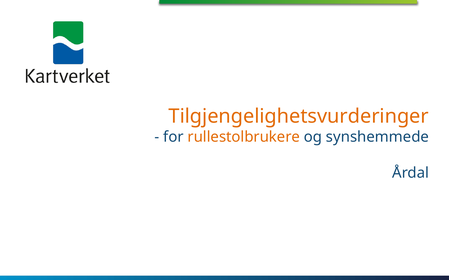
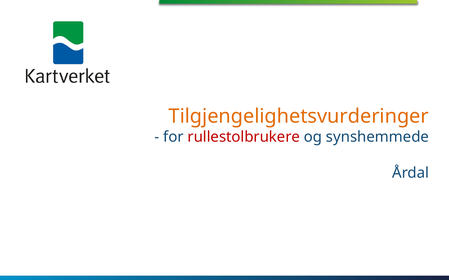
rullestolbrukere colour: orange -> red (244, 137)
